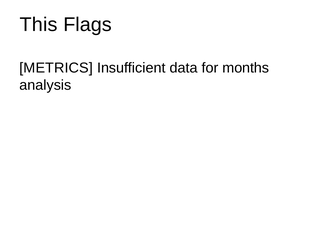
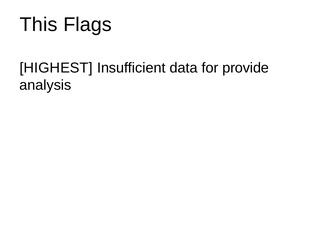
METRICS: METRICS -> HIGHEST (56, 68)
months: months -> provide (246, 68)
